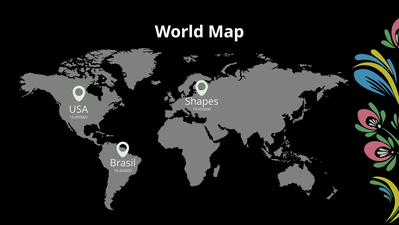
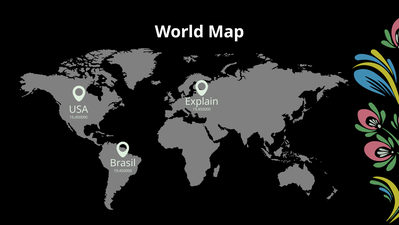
Shapes: Shapes -> Explain (202, 101)
